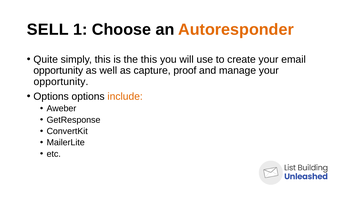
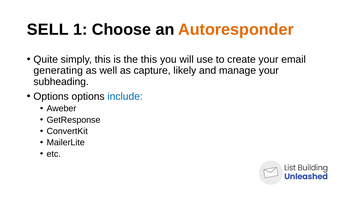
opportunity: opportunity -> generating (58, 71)
proof: proof -> likely (185, 71)
opportunity: opportunity -> subheading (61, 82)
include colour: orange -> blue (125, 96)
